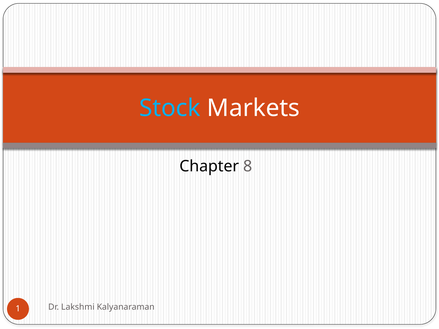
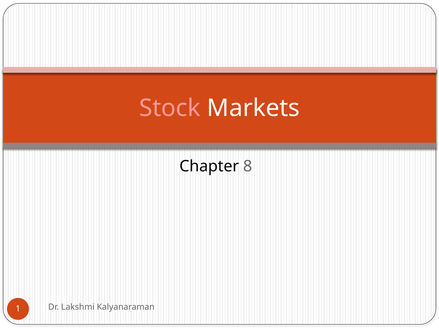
Stock colour: light blue -> pink (170, 108)
